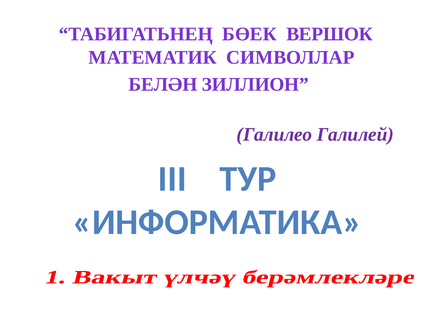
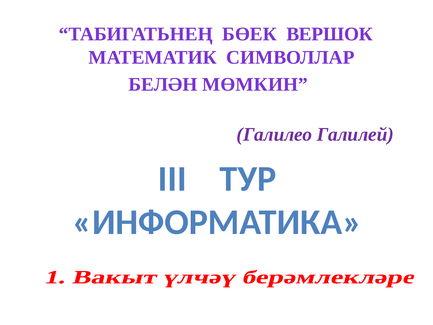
ЗИЛЛИОН: ЗИЛЛИОН -> МӨМКИН (255, 84)
